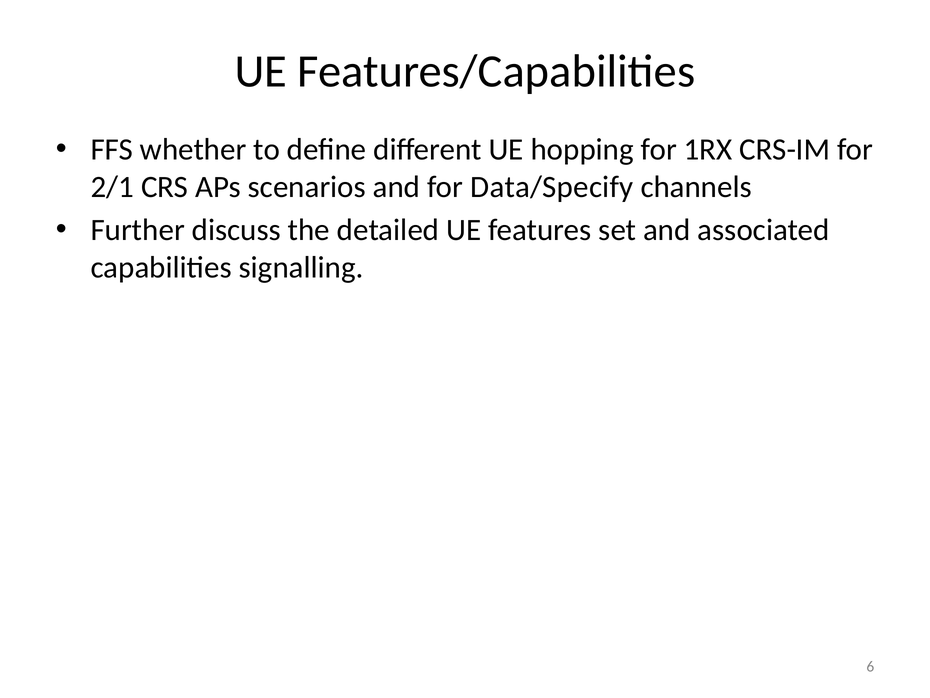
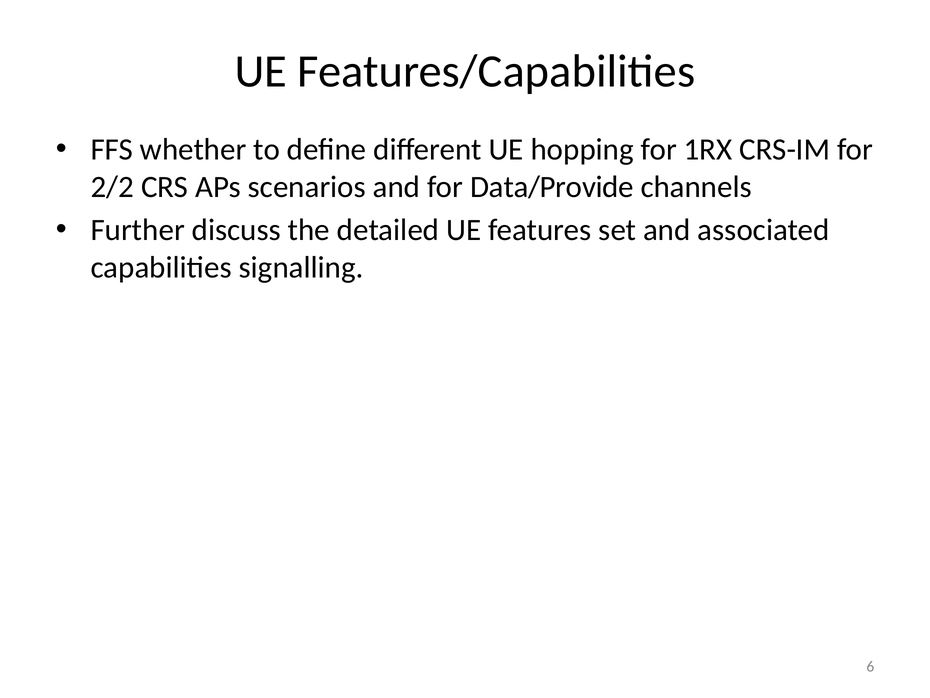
2/1: 2/1 -> 2/2 (112, 187)
Data/Specify: Data/Specify -> Data/Provide (552, 187)
